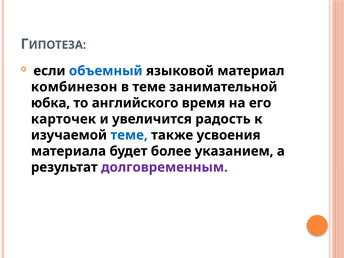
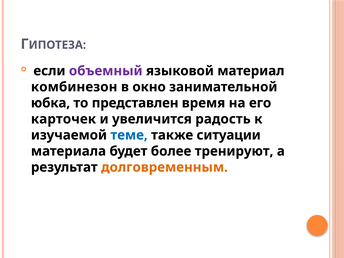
объемный colour: blue -> purple (106, 71)
в теме: теме -> окно (149, 87)
английского: английского -> представлен (135, 103)
усвоения: усвоения -> ситуации (229, 135)
указанием: указанием -> тренируют (234, 151)
долговременным colour: purple -> orange (164, 167)
